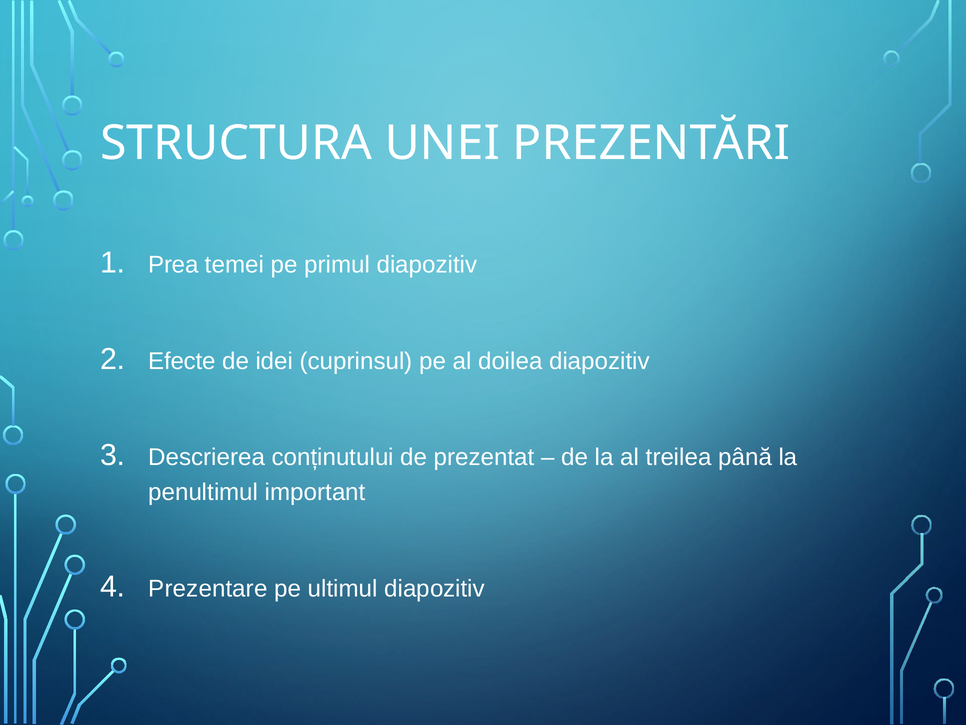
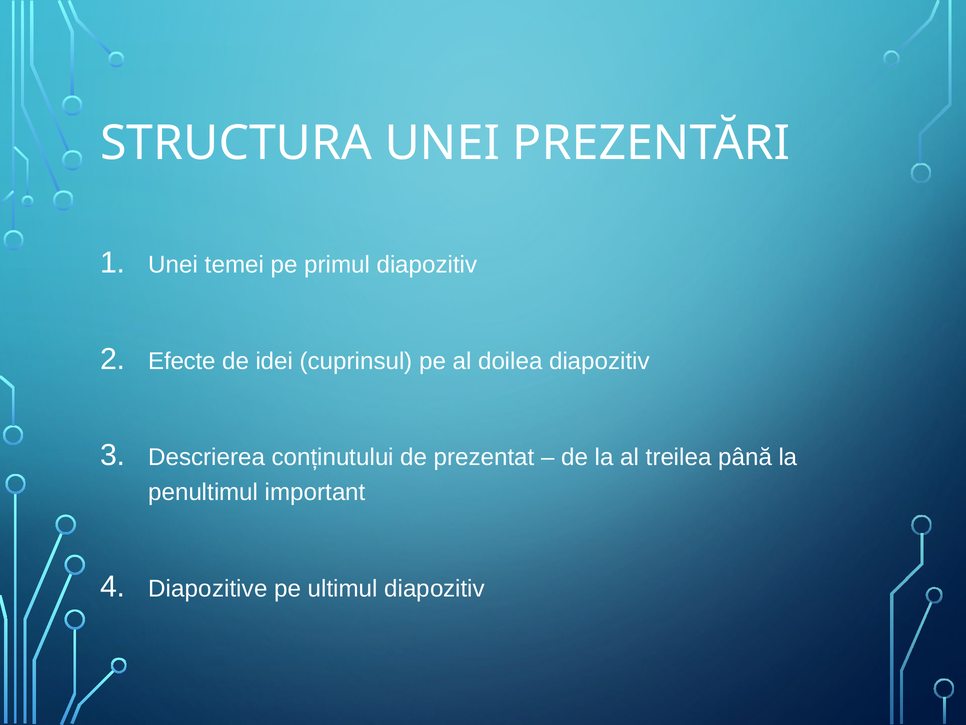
Prea: Prea -> Unei (173, 264)
Prezentare: Prezentare -> Diapozitive (208, 588)
